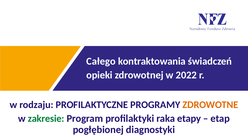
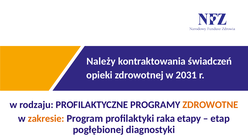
Całego: Całego -> Należy (101, 61)
2022: 2022 -> 2031 (186, 75)
zakresie colour: green -> orange (46, 118)
